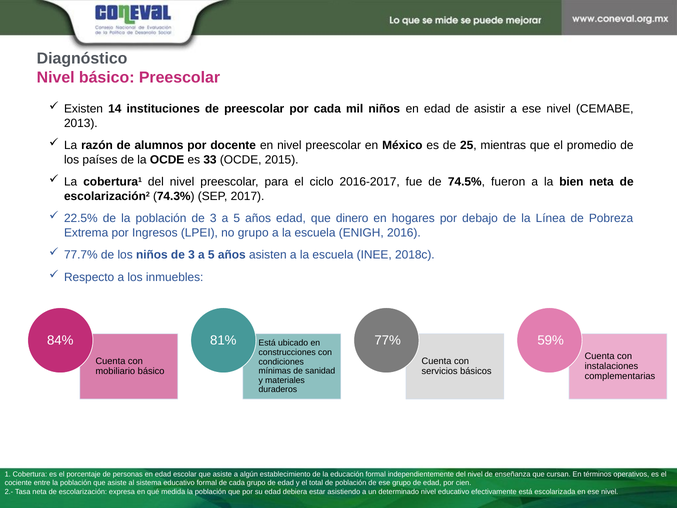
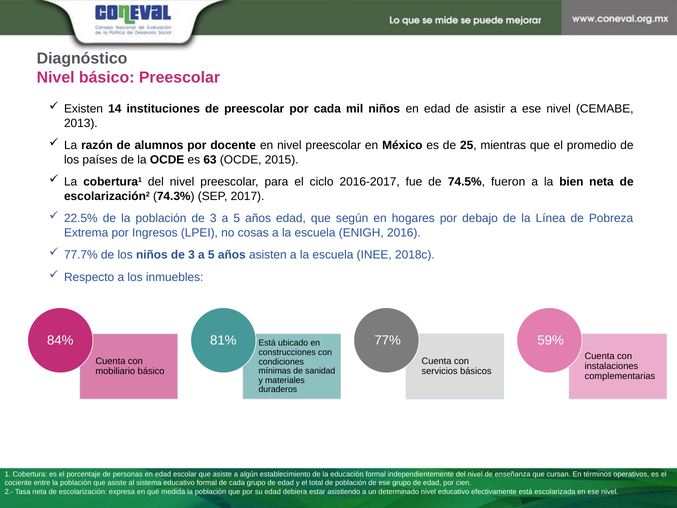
33: 33 -> 63 (210, 160)
dinero: dinero -> según (352, 218)
no grupo: grupo -> cosas (253, 233)
